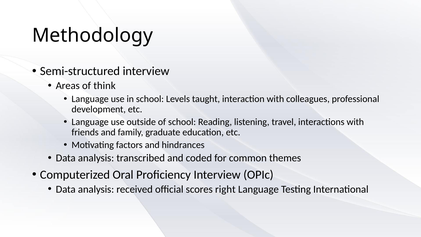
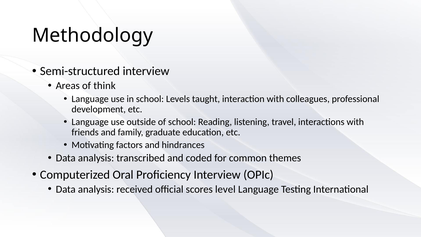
right: right -> level (225, 189)
